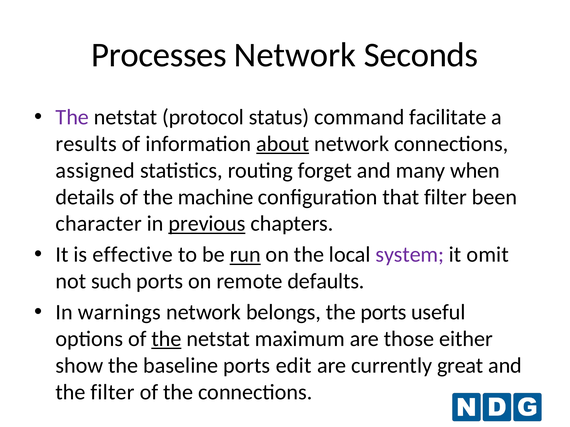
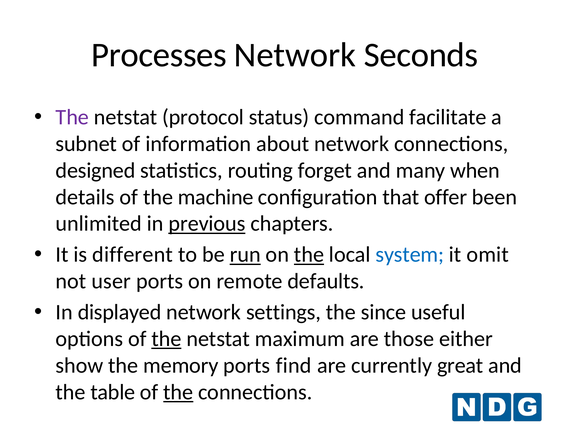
results: results -> subnet (86, 144)
about underline: present -> none (283, 144)
assigned: assigned -> designed (96, 171)
that filter: filter -> offer (446, 197)
character: character -> unlimited (99, 224)
effective: effective -> different (133, 255)
the underline: none -> present (309, 255)
system colour: purple -> blue (410, 255)
such: such -> user (111, 282)
warnings: warnings -> displayed (119, 313)
belongs: belongs -> settings (283, 313)
the ports: ports -> since (383, 313)
baseline: baseline -> memory (181, 366)
edit: edit -> find (294, 366)
the filter: filter -> table (113, 392)
the underline: none -> present (178, 392)
